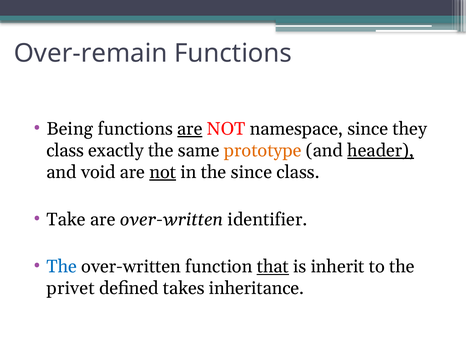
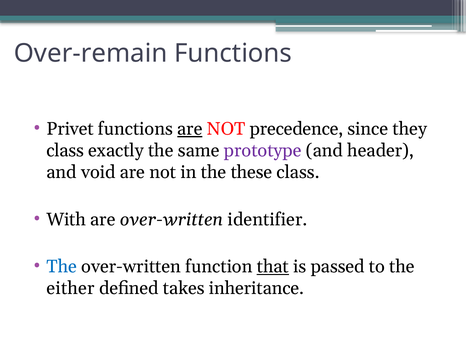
Being: Being -> Privet (70, 129)
namespace: namespace -> precedence (297, 129)
prototype colour: orange -> purple (263, 151)
header underline: present -> none (381, 151)
not underline: present -> none (163, 172)
the since: since -> these (252, 172)
Take: Take -> With (66, 220)
inherit: inherit -> passed (338, 267)
privet: privet -> either (71, 289)
